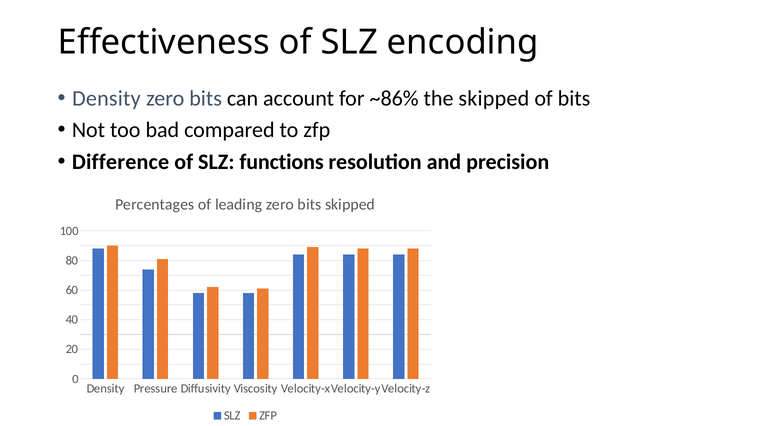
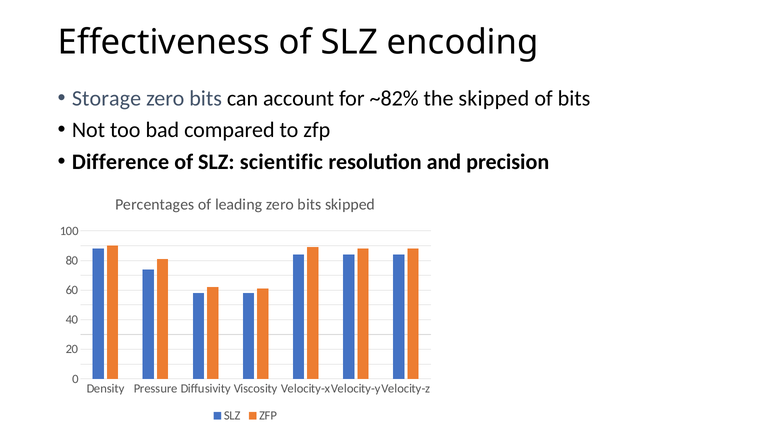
Density: Density -> Storage (107, 98)
~86%: ~86% -> ~82% (394, 98)
functions: functions -> scientific (281, 162)
